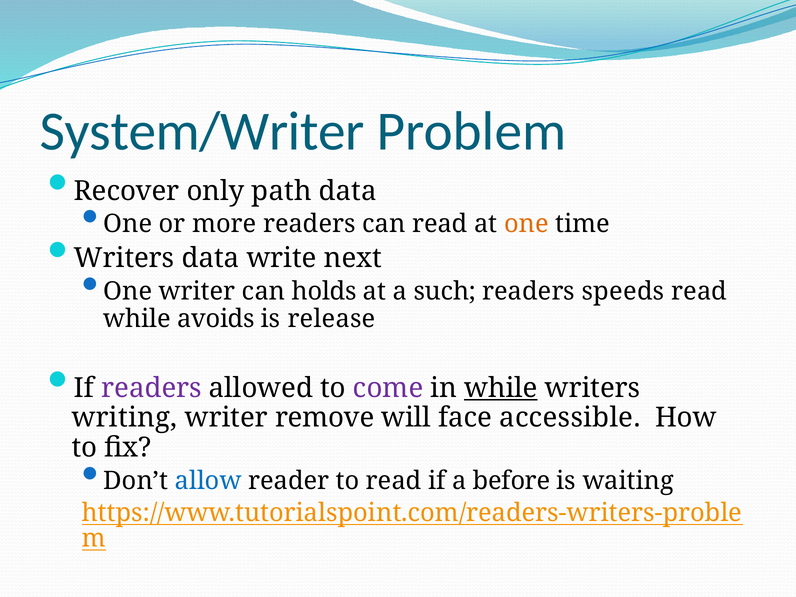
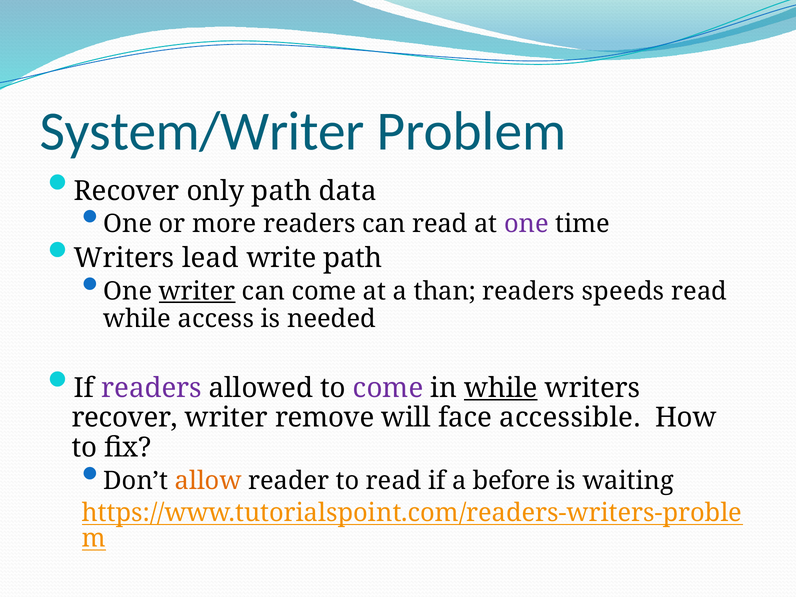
one colour: orange -> purple (526, 224)
Writers data: data -> lead (210, 258)
write next: next -> path (353, 258)
writer underline: none -> present (197, 291)
can holds: holds -> come (324, 291)
such: such -> than (445, 291)
avoids: avoids -> access (216, 319)
release: release -> needed (332, 319)
writing: writing -> recover (125, 418)
allow colour: blue -> orange (208, 481)
